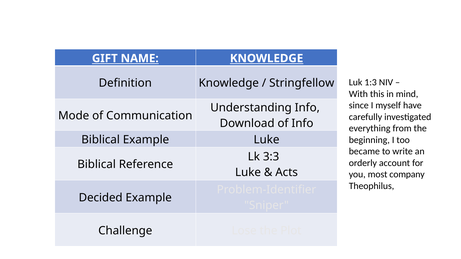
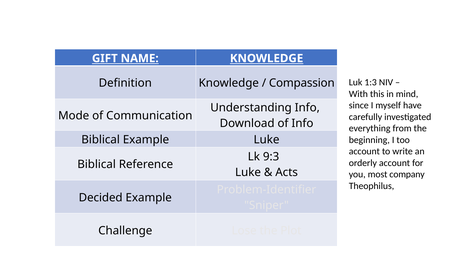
Stringfellow: Stringfellow -> Compassion (302, 83)
became: became -> account (364, 152)
3:3: 3:3 -> 9:3 (271, 157)
